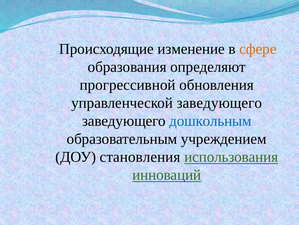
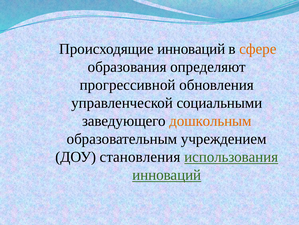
Происходящие изменение: изменение -> инноваций (191, 49)
управленческой заведующего: заведующего -> социальными (219, 103)
дошкольным colour: blue -> orange (210, 121)
